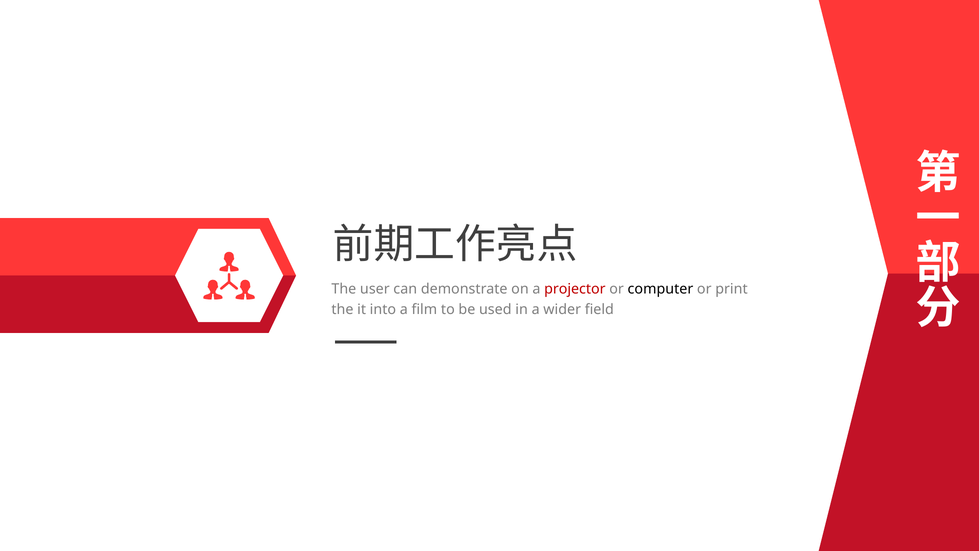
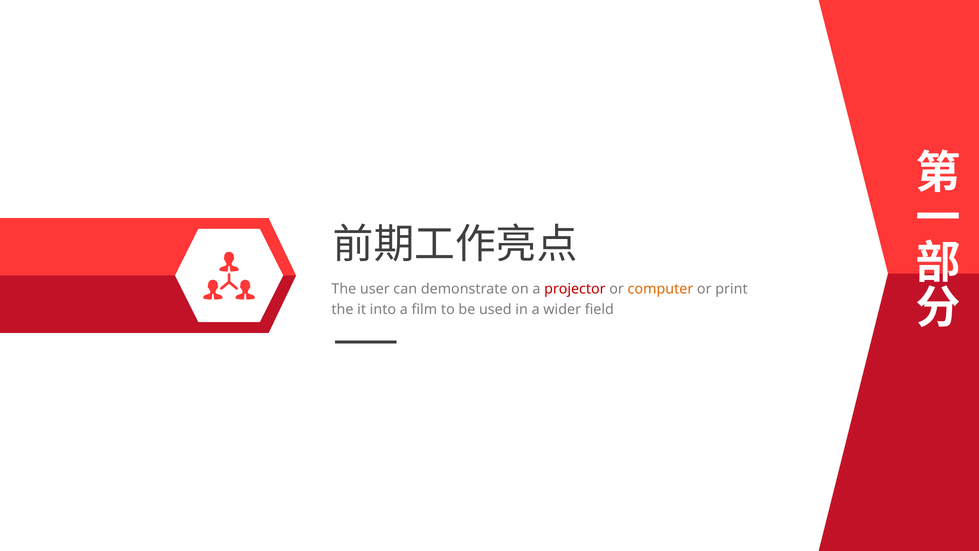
computer colour: black -> orange (660, 289)
